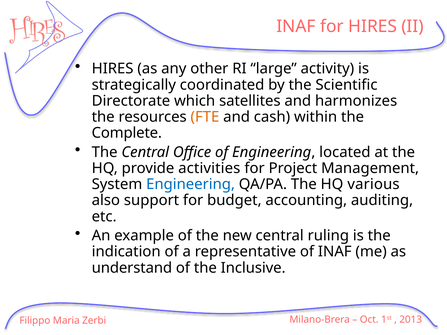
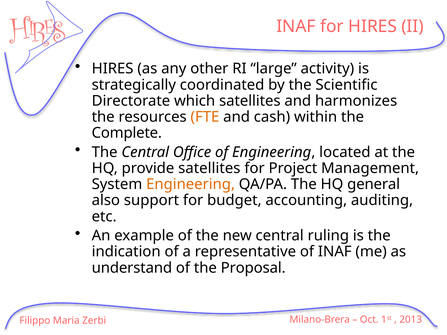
provide activities: activities -> satellites (209, 168)
Engineering colour: blue -> orange (191, 184)
various: various -> general (374, 184)
Inclusive: Inclusive -> Proposal (253, 268)
